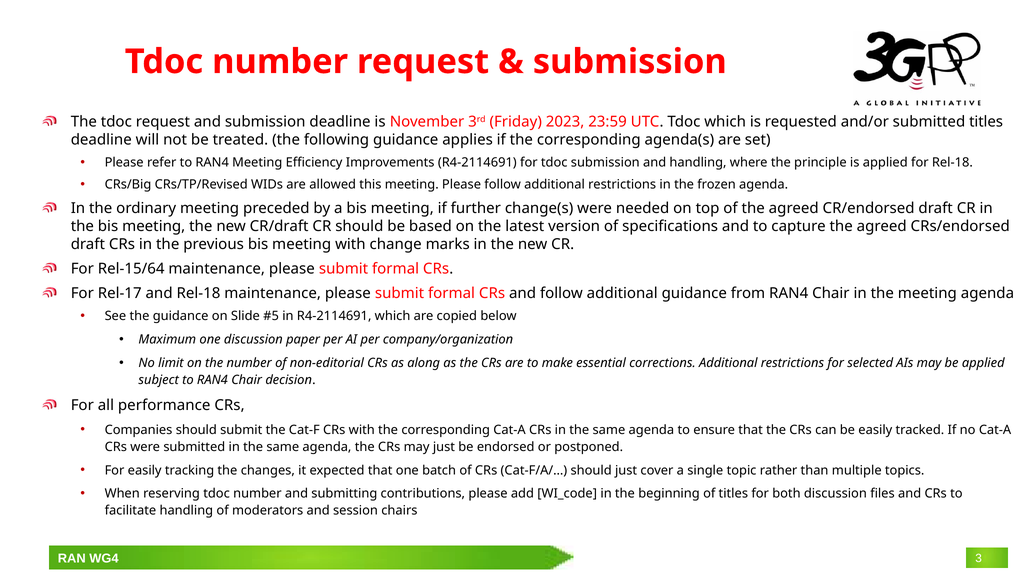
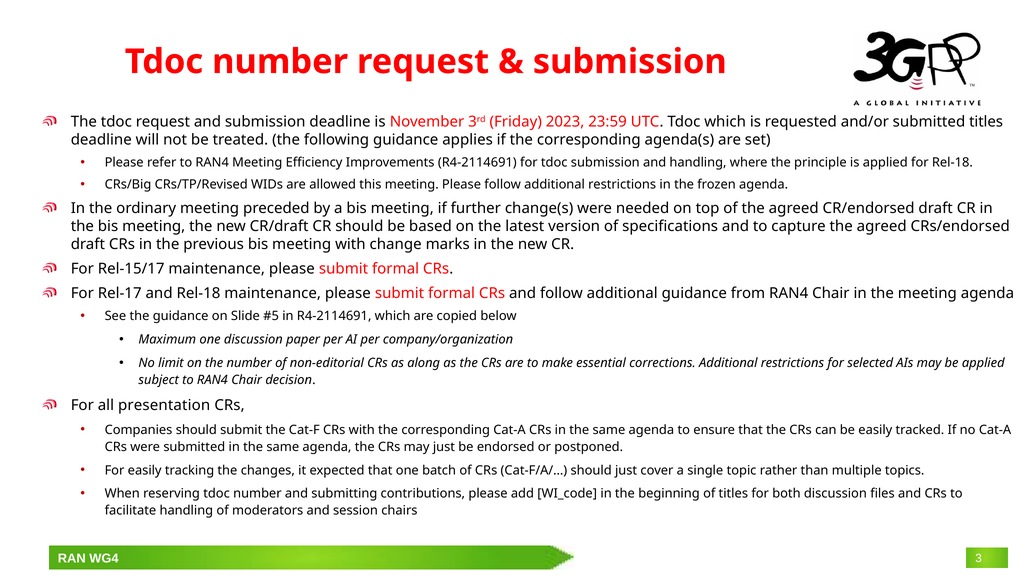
Rel-15/64: Rel-15/64 -> Rel-15/17 (131, 269)
performance: performance -> presentation (164, 406)
